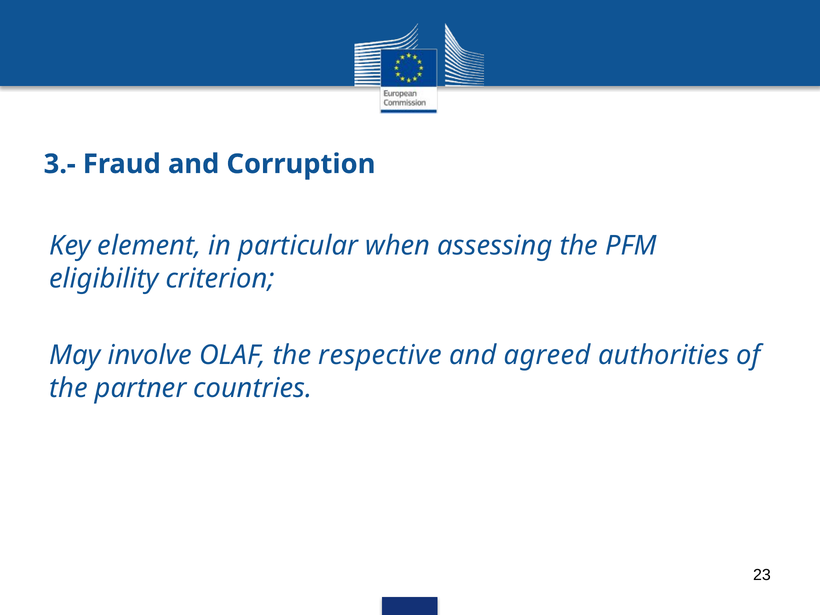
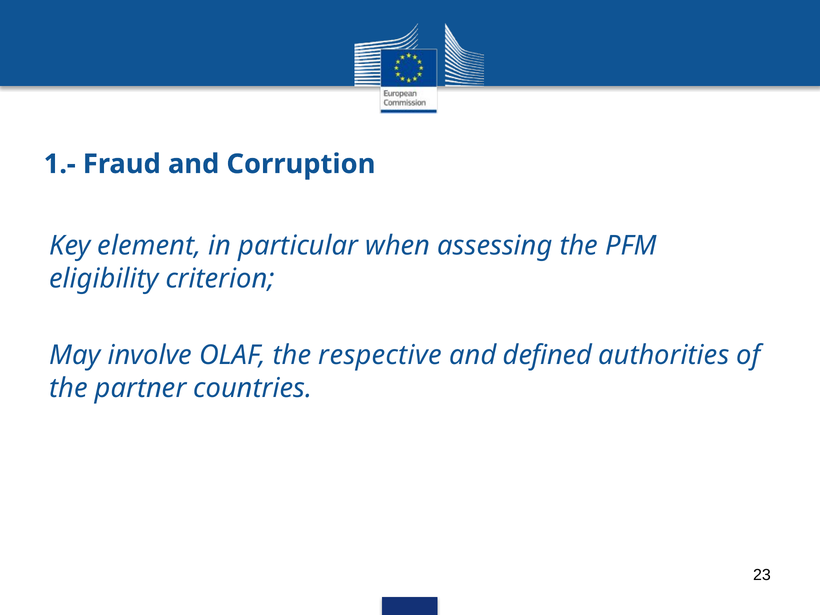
3.-: 3.- -> 1.- (60, 164)
agreed: agreed -> defined (547, 355)
